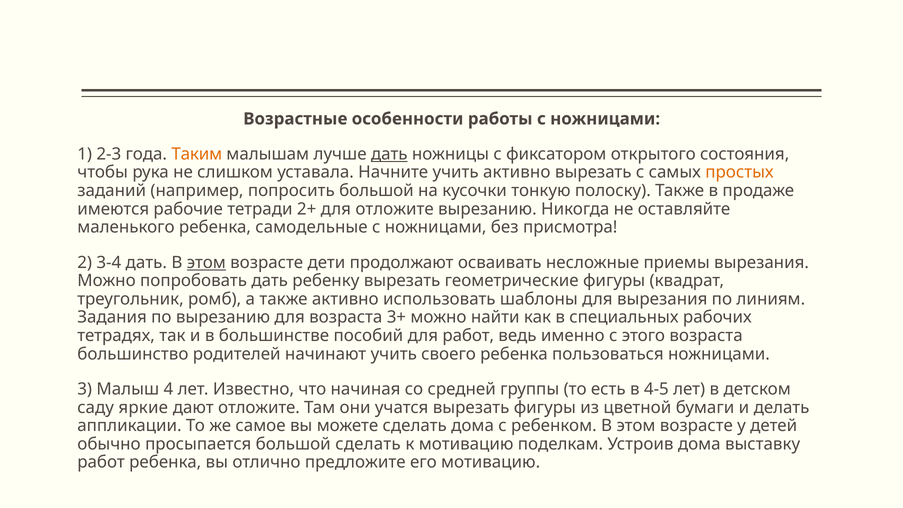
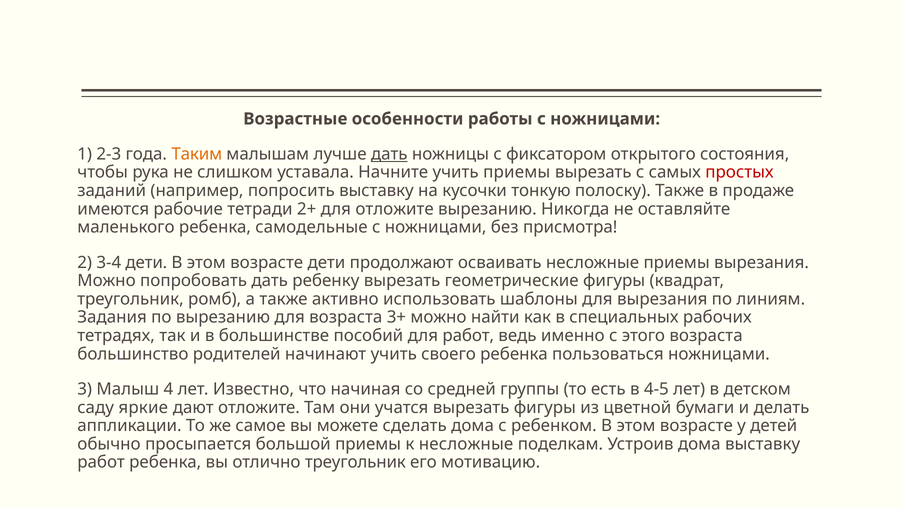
учить активно: активно -> приемы (517, 172)
простых colour: orange -> red (739, 172)
попросить большой: большой -> выставку (376, 191)
3-4 дать: дать -> дети (146, 262)
этом underline: present -> none (206, 262)
большой сделать: сделать -> приемы (368, 444)
к мотивацию: мотивацию -> несложные (466, 444)
отлично предложите: предложите -> треугольник (355, 462)
